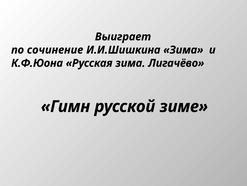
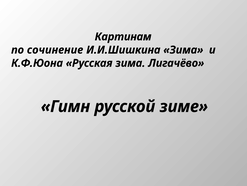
Выиграет: Выиграет -> Картинам (123, 37)
